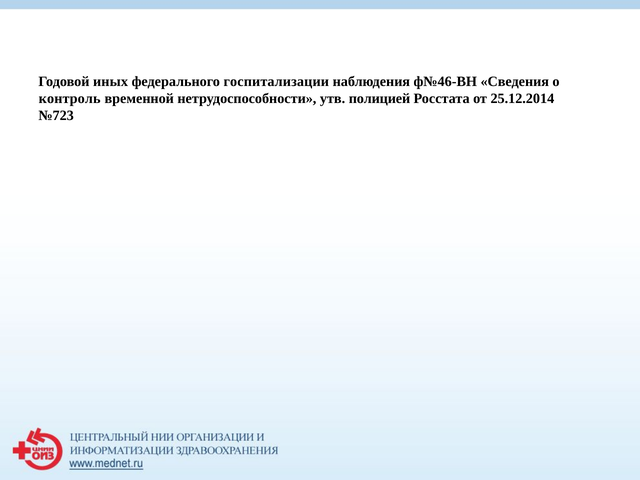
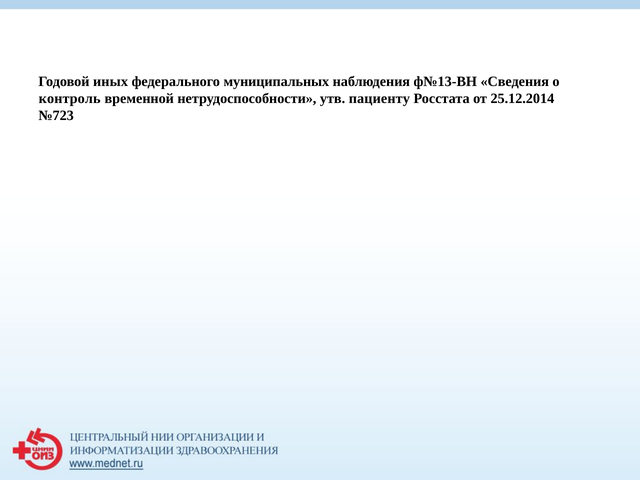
госпитализации: госпитализации -> муниципальных (276, 81)
ф№46-ВН: ф№46-ВН -> ф№13-ВН (445, 81)
полицией: полицией -> пациенту (379, 98)
